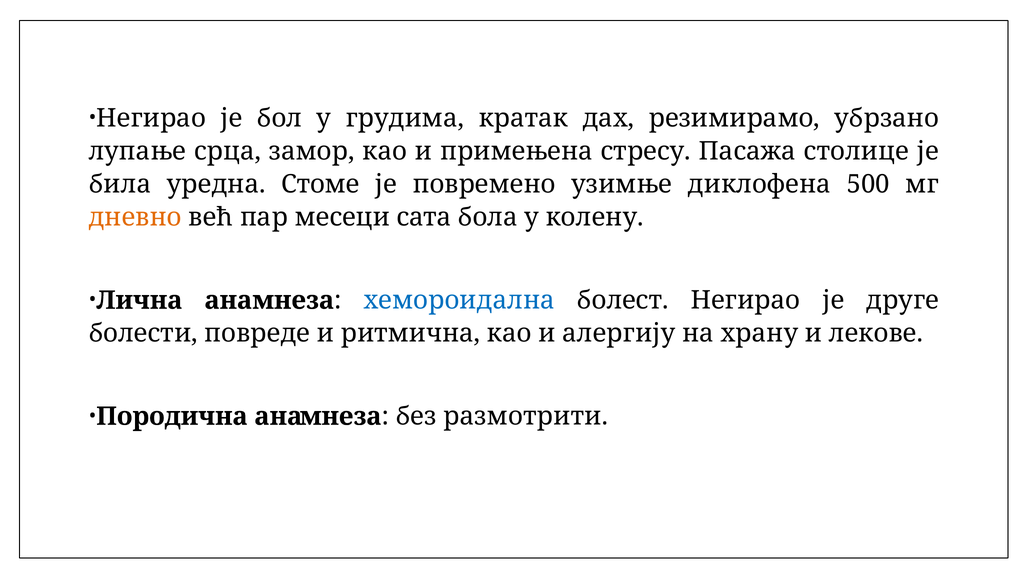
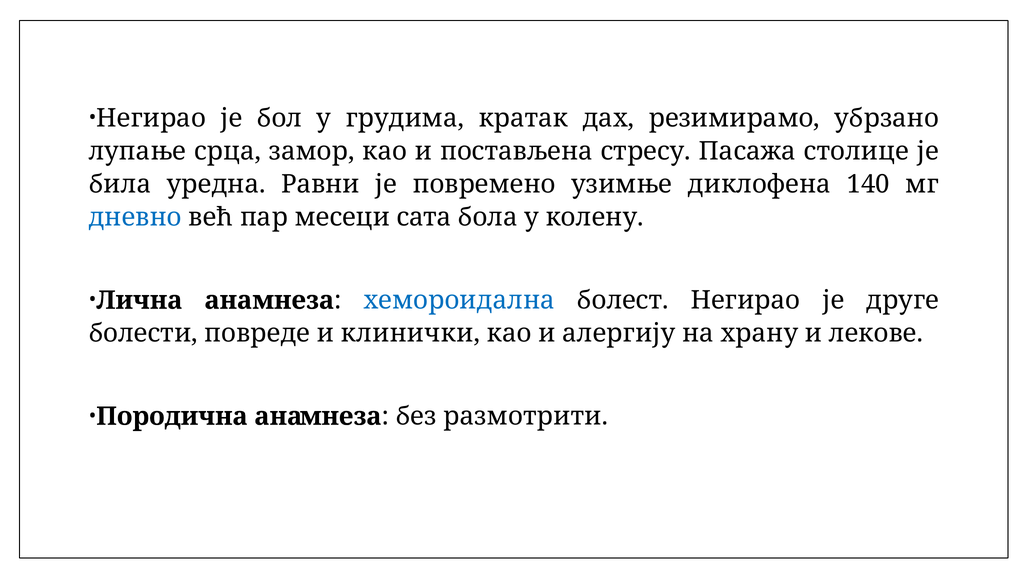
примењена: примењена -> постављена (517, 151)
Стоме: Стоме -> Равни (320, 184)
500: 500 -> 140 (868, 184)
дневно colour: orange -> blue (135, 217)
ритмична: ритмична -> клинички (410, 333)
